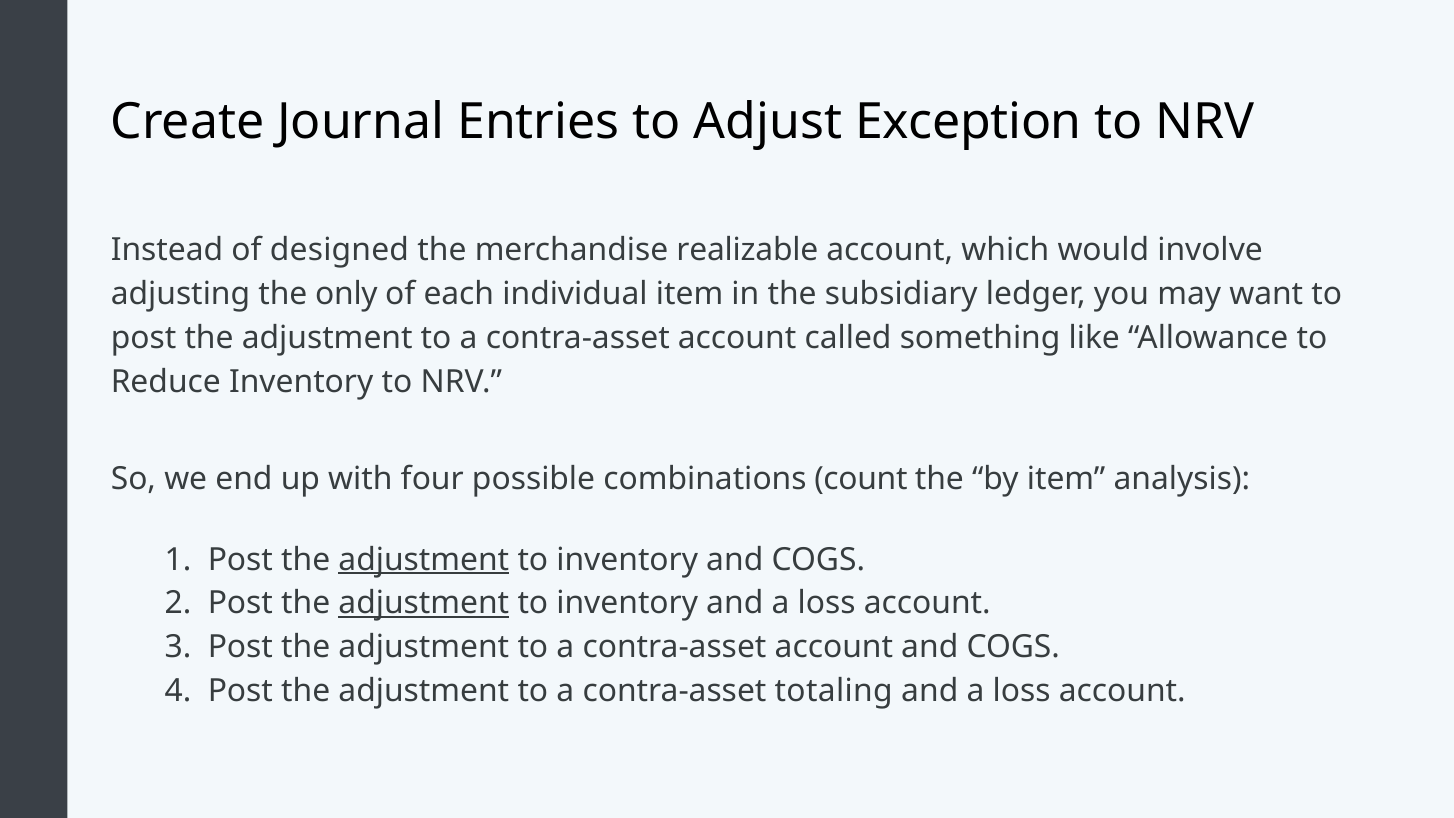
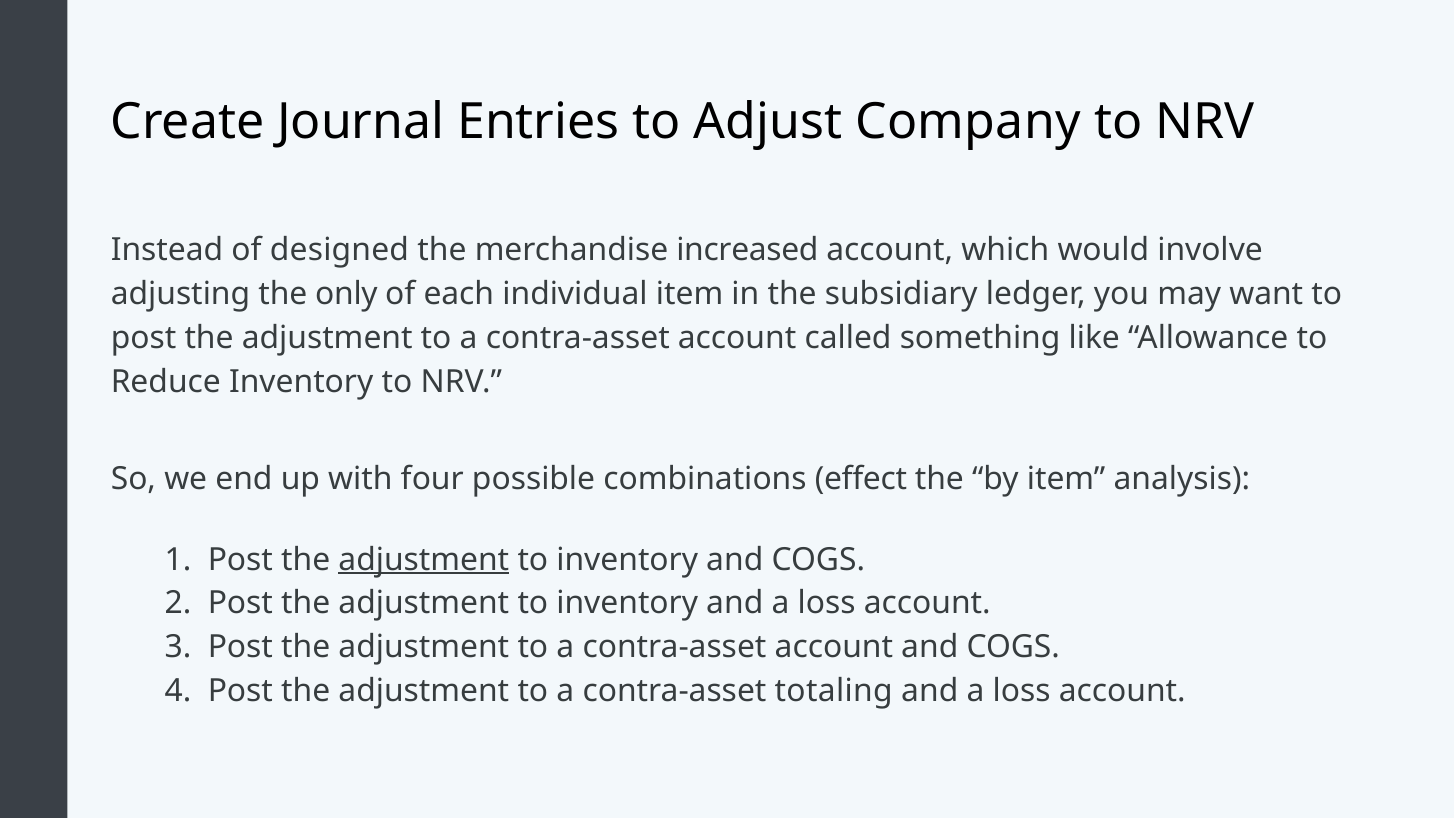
Exception: Exception -> Company (968, 122)
realizable: realizable -> increased (747, 250)
count: count -> effect (861, 479)
adjustment underline: present -> none (424, 603)
